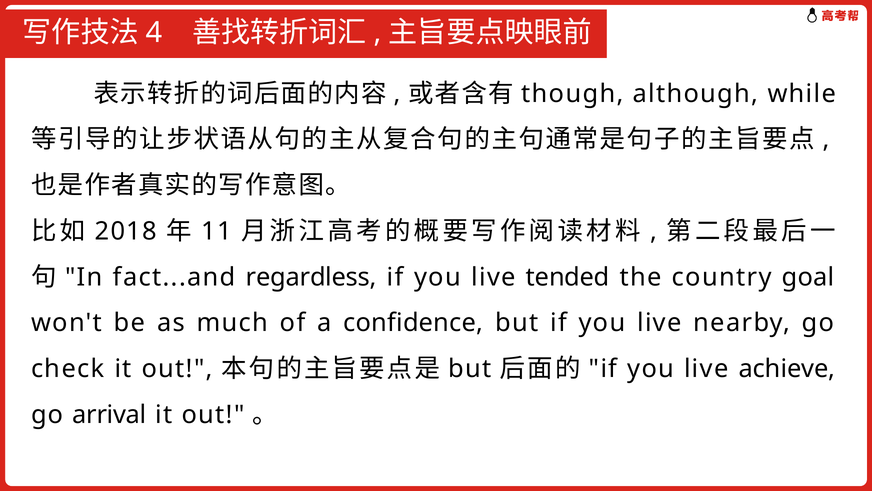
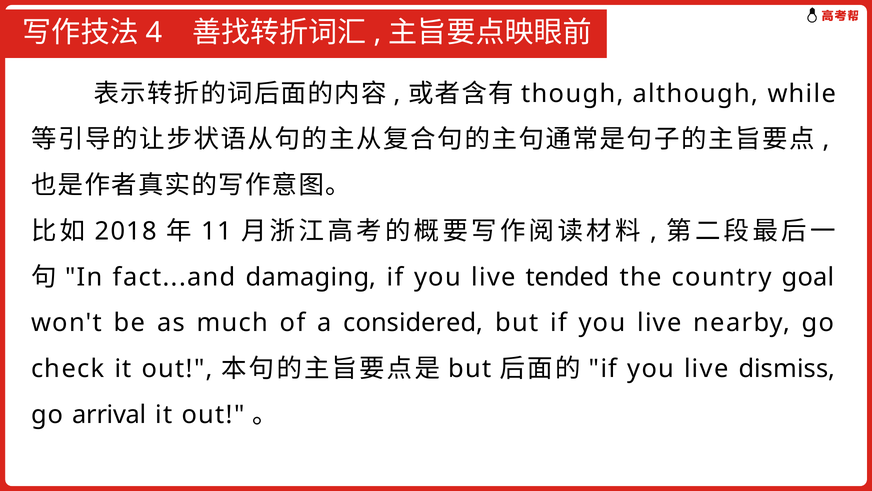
regardless: regardless -> damaging (311, 277)
confidence: confidence -> considered (413, 323)
achieve: achieve -> dismiss (787, 368)
